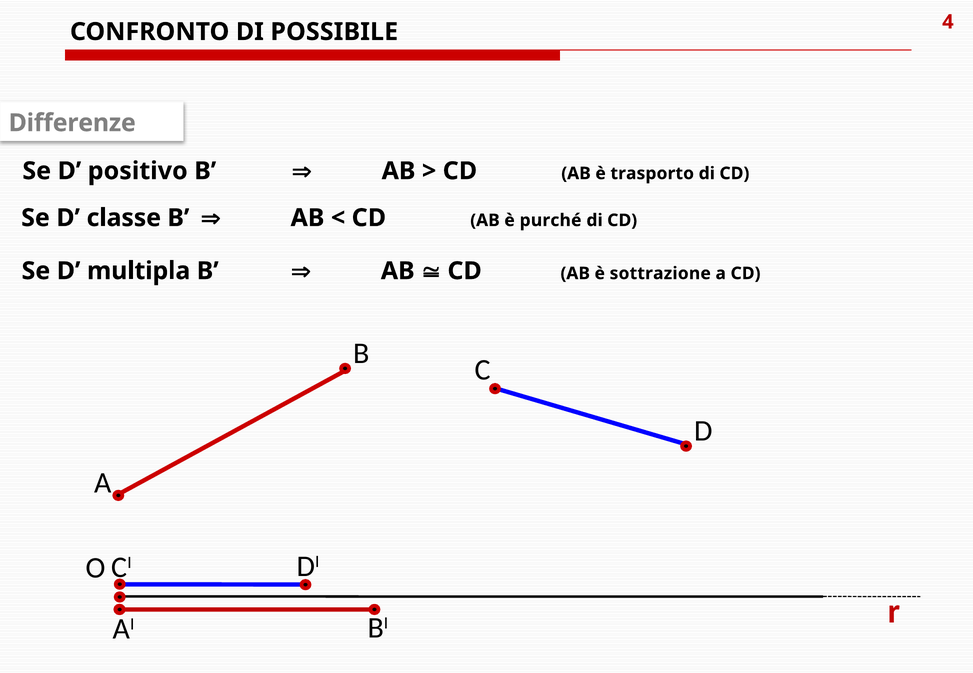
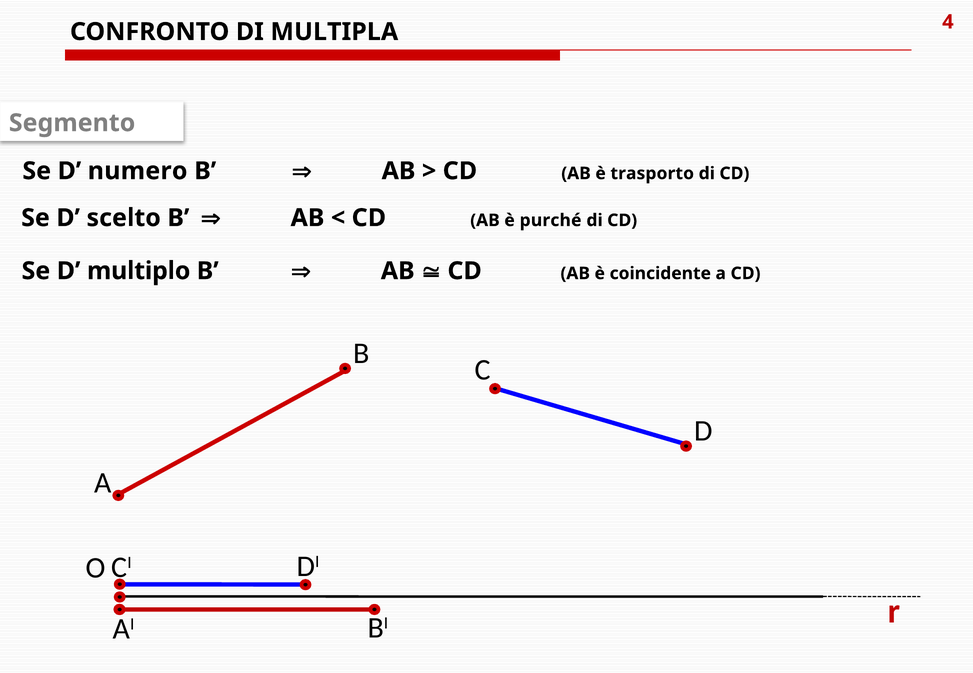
POSSIBILE: POSSIBILE -> MULTIPLA (334, 32)
Differenze: Differenze -> Segmento (72, 123)
positivo: positivo -> numero (138, 171)
classe: classe -> scelto (124, 218)
multipla: multipla -> multiplo (139, 271)
sottrazione: sottrazione -> coincidente (660, 274)
